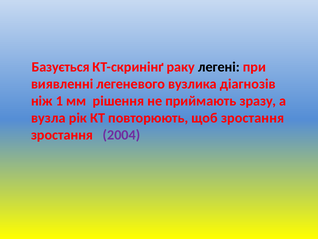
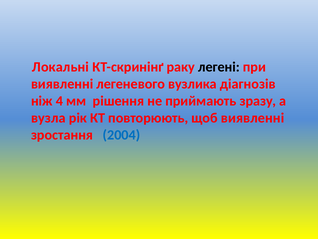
Базується: Базується -> Локальні (60, 67)
1: 1 -> 4 (59, 101)
щоб зростання: зростання -> виявленні (253, 118)
2004 colour: purple -> blue (121, 135)
